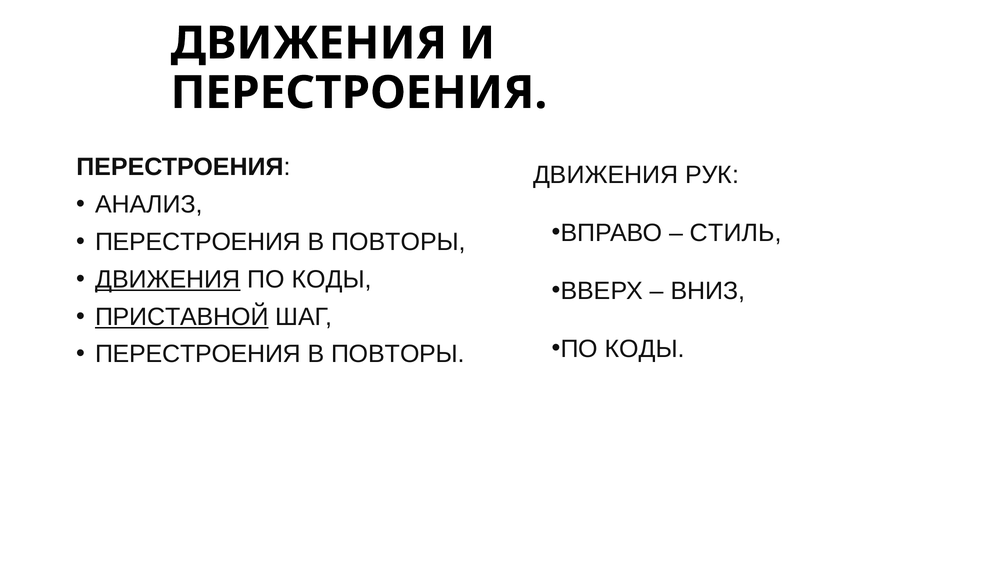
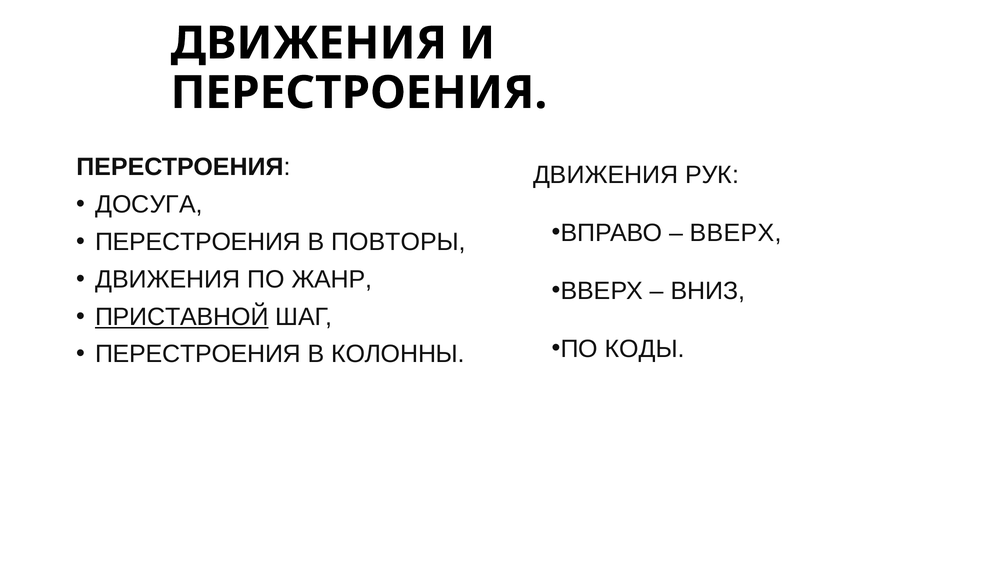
АНАЛИЗ: АНАЛИЗ -> ДОСУГА (149, 204)
СТИЛЬ: СТИЛЬ -> ВВЕРХ (736, 233)
ДВИЖЕНИЯ underline: present -> none (168, 279)
КОДЫ: КОДЫ -> ЖАНР (332, 279)
ПОВТОРЫ: ПОВТОРЫ -> КОЛОННЫ (398, 354)
